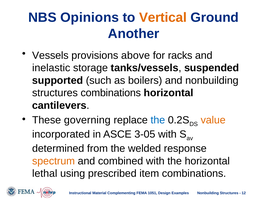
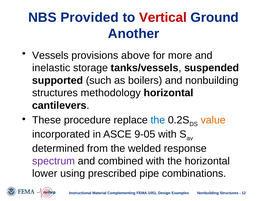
Opinions: Opinions -> Provided (90, 18)
Vertical colour: orange -> red (163, 18)
racks: racks -> more (180, 55)
structures combinations: combinations -> methodology (111, 93)
governing: governing -> procedure (87, 120)
3-05: 3-05 -> 9-05 (145, 134)
spectrum colour: orange -> purple (54, 161)
lethal: lethal -> lower (45, 174)
item: item -> pipe (149, 174)
